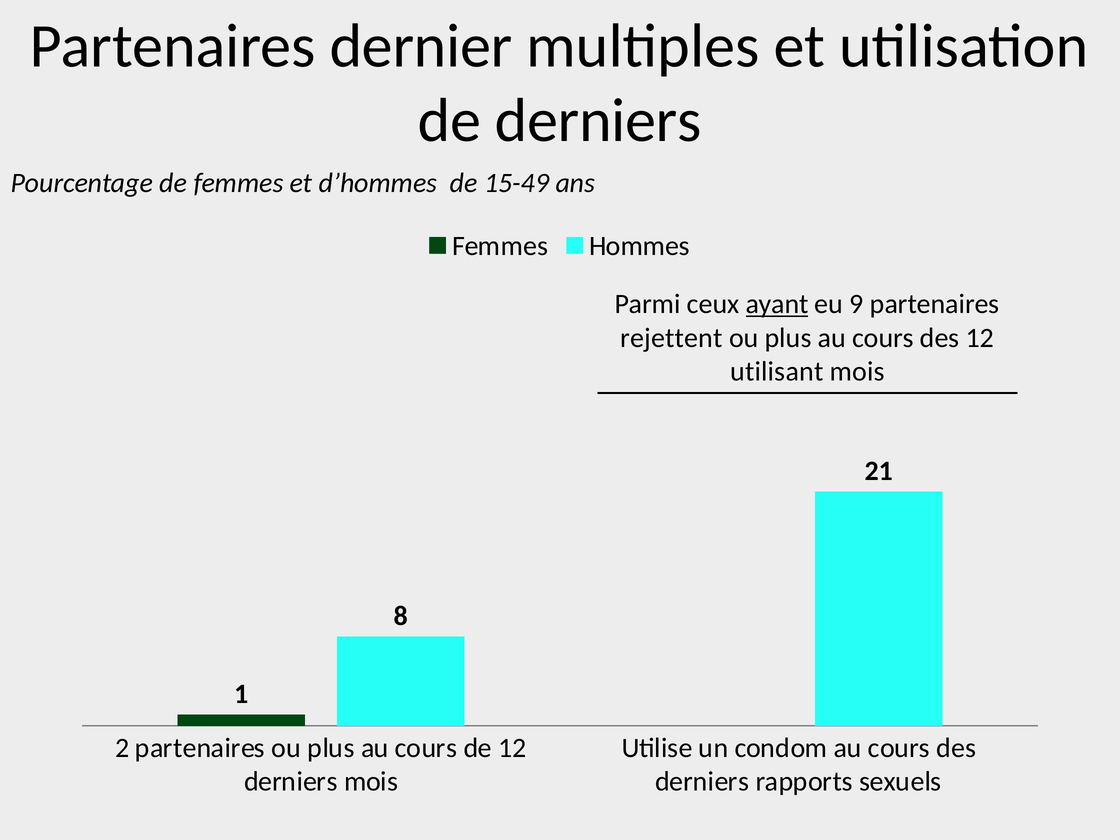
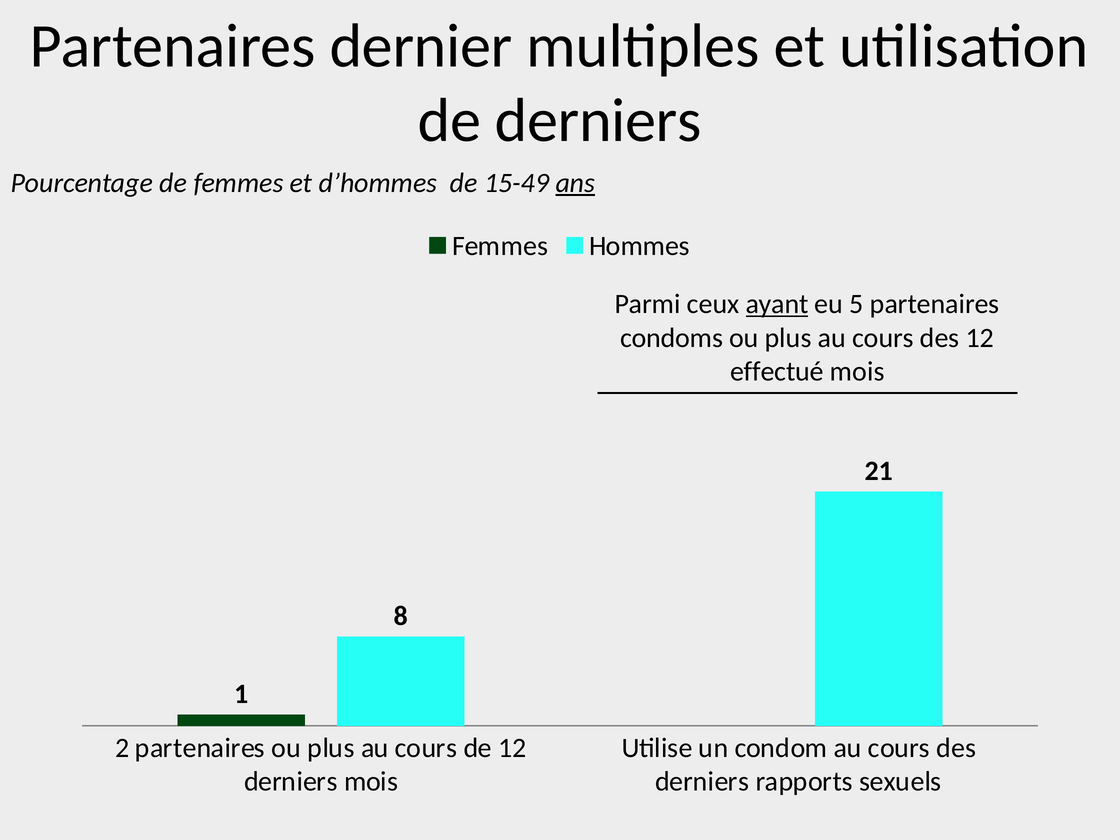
ans underline: none -> present (575, 183)
9: 9 -> 5 (856, 304)
rejettent: rejettent -> condoms (672, 338)
utilisant: utilisant -> effectué (777, 371)
